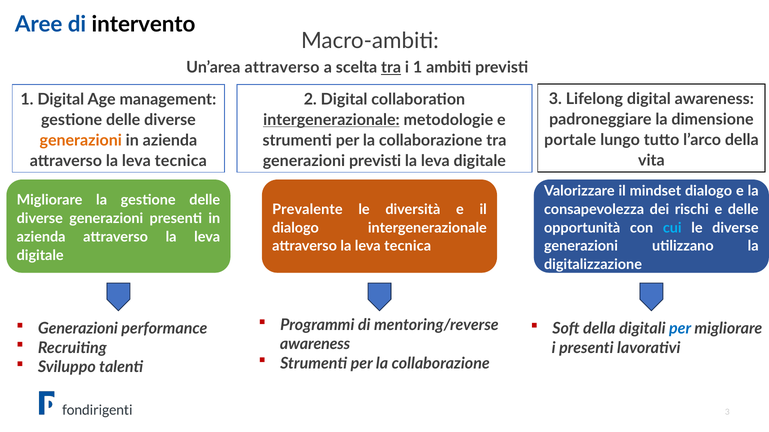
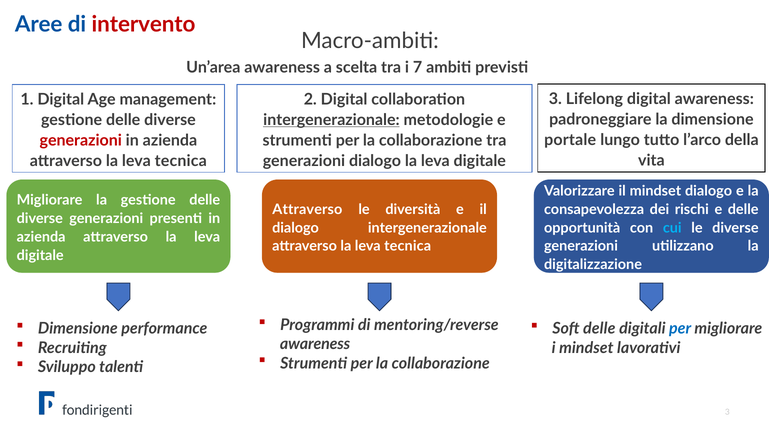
intervento colour: black -> red (144, 24)
Un’area attraverso: attraverso -> awareness (282, 68)
tra underline: present -> none (391, 68)
i 1: 1 -> 7 (418, 68)
generazioni colour: orange -> red (81, 141)
generazioni previsti: previsti -> dialogo (375, 161)
Prevalente: Prevalente -> Attraverso (307, 210)
Generazioni: Generazioni -> Dimensione (78, 329)
Soft della: della -> delle (599, 329)
i presenti: presenti -> mindset (586, 348)
